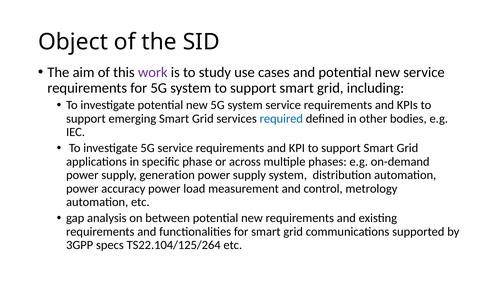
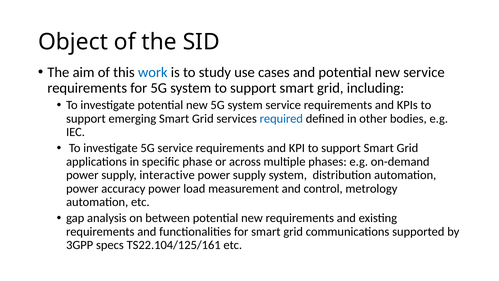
work colour: purple -> blue (153, 72)
generation: generation -> interactive (167, 175)
TS22.104/125/264: TS22.104/125/264 -> TS22.104/125/161 (174, 245)
